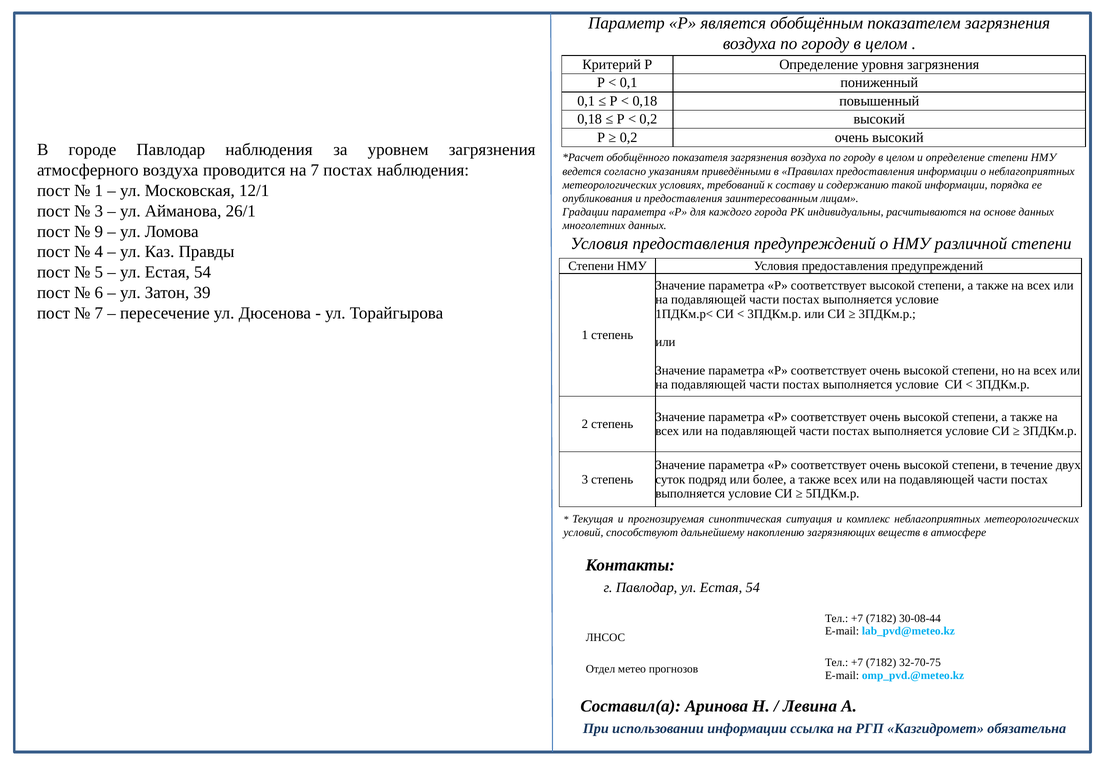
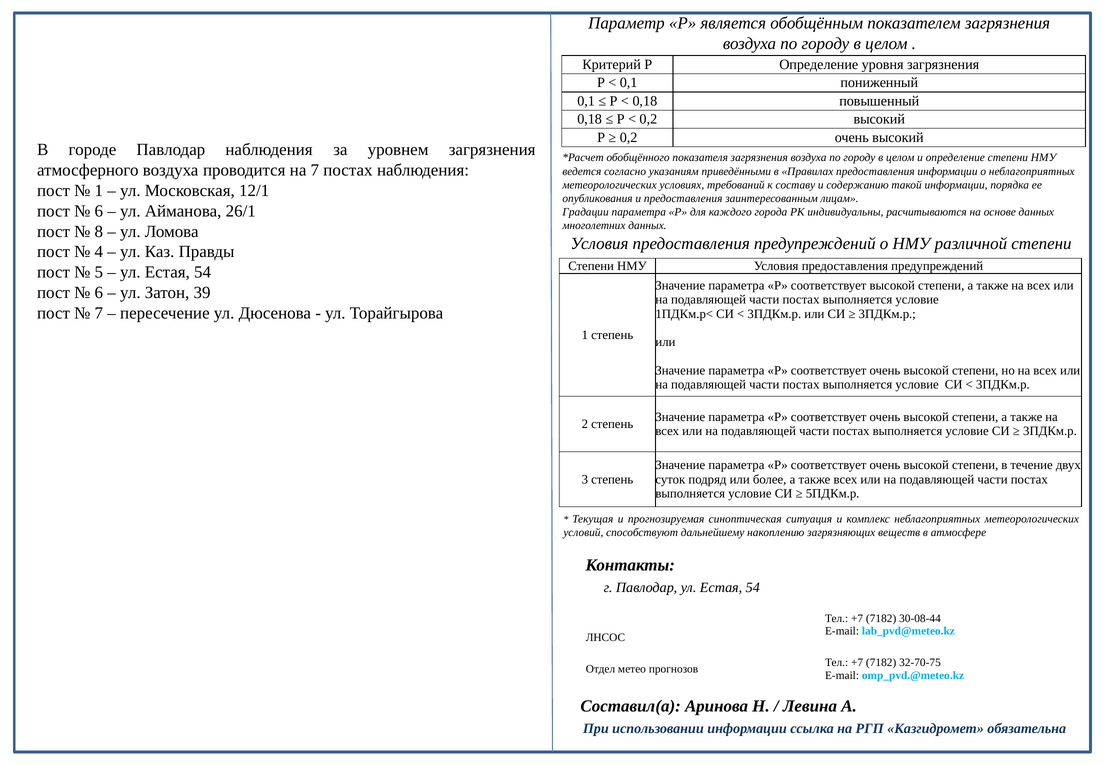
3: 3 -> 6 (99, 211)
9: 9 -> 8 (99, 231)
